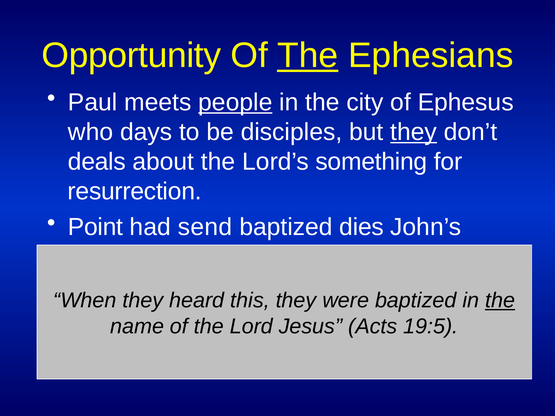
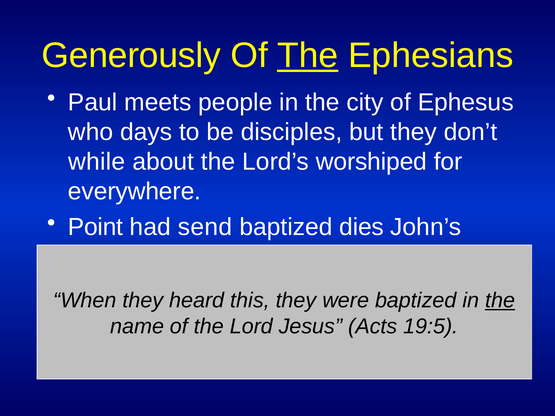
Opportunity: Opportunity -> Generously (131, 56)
people underline: present -> none (235, 103)
they underline: present -> none (414, 132)
deals: deals -> while (97, 162)
something: something -> worshiped (371, 162)
resurrection: resurrection -> everywhere (135, 191)
